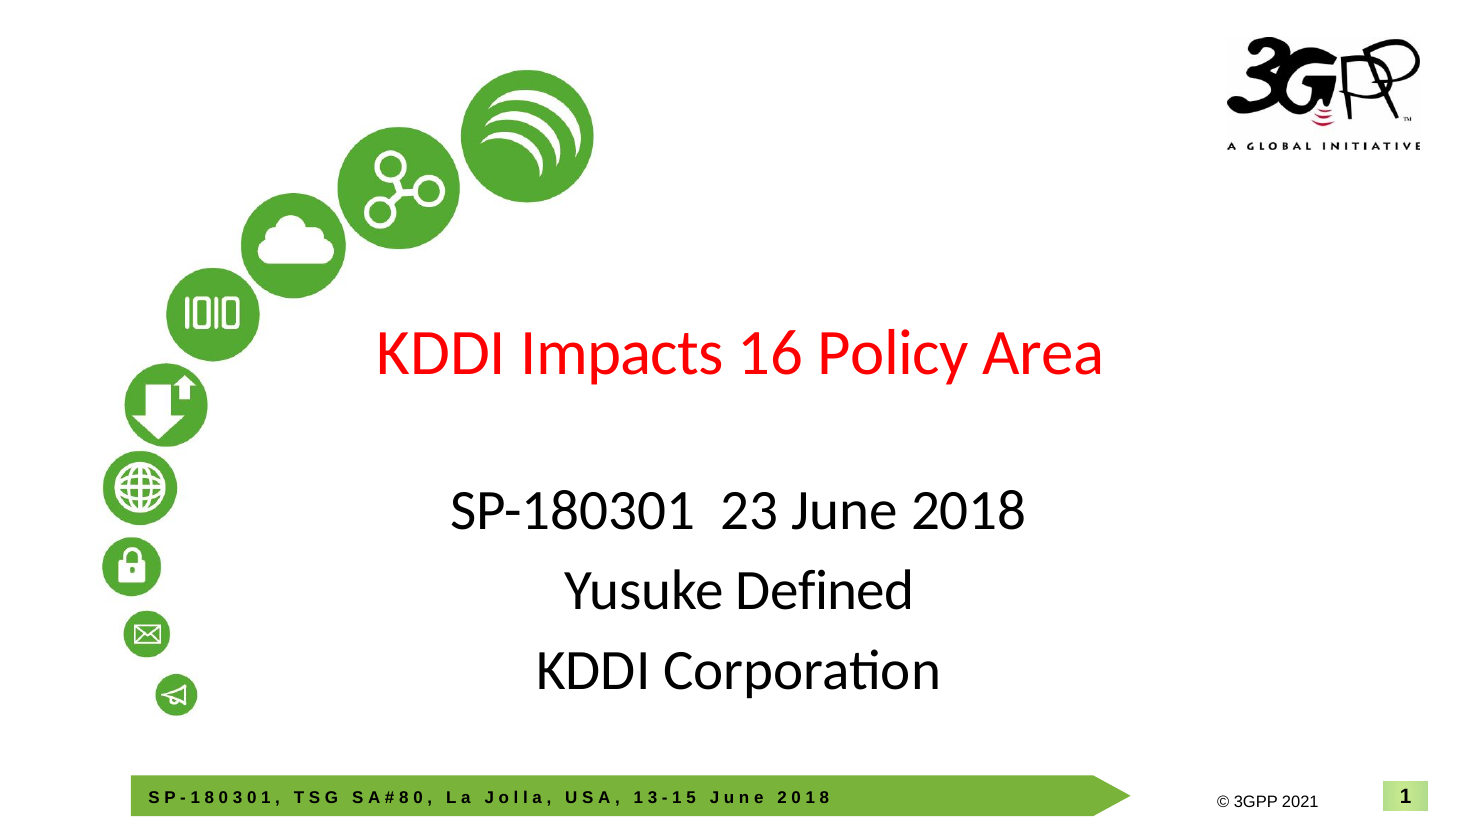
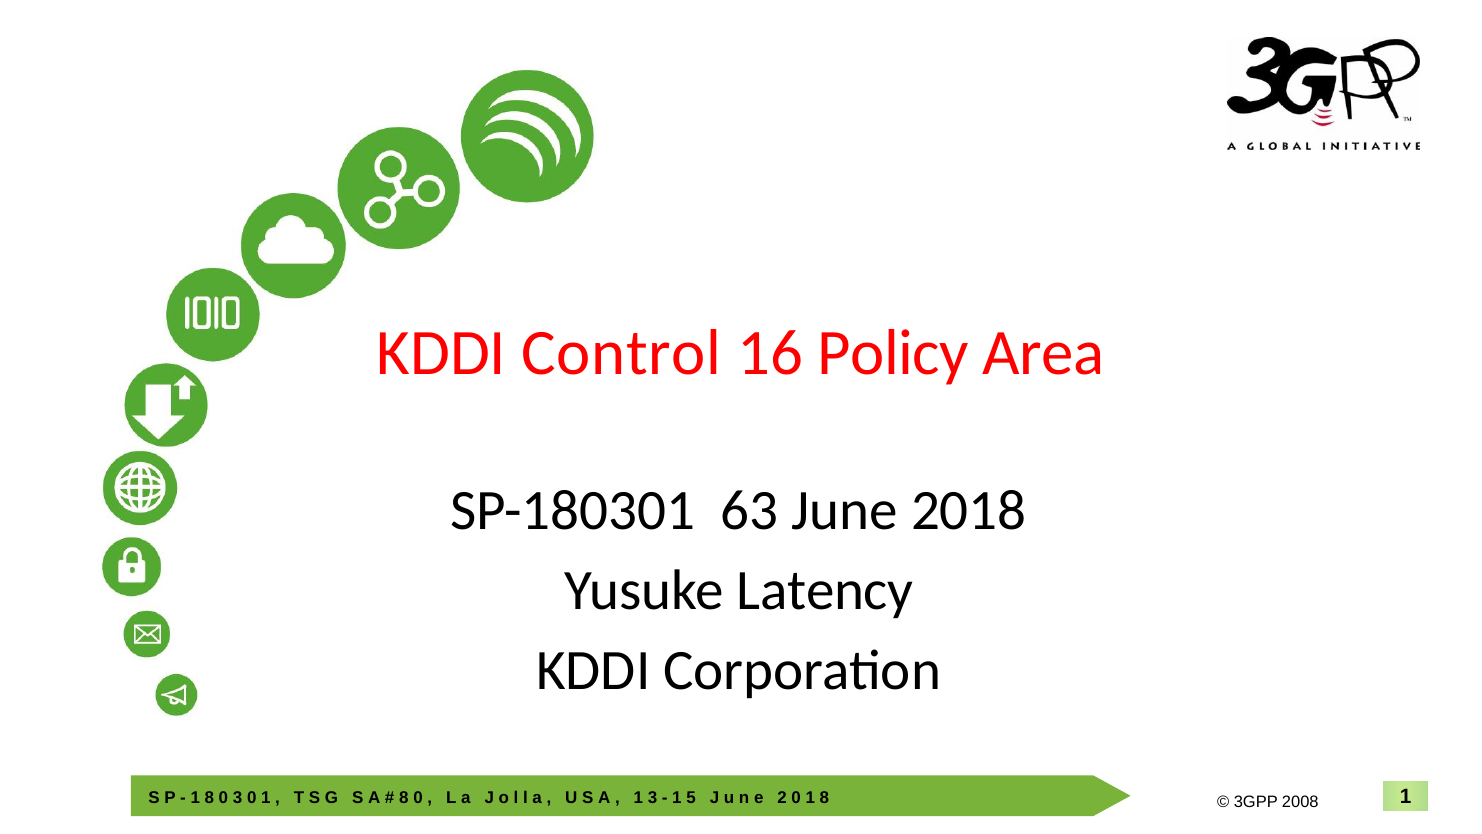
Impacts: Impacts -> Control (622, 353)
23: 23 -> 63 (750, 511)
Defined: Defined -> Latency (825, 590)
2021: 2021 -> 2008 (1300, 802)
